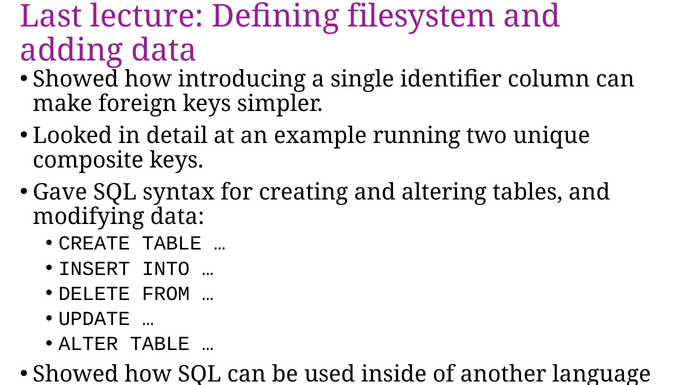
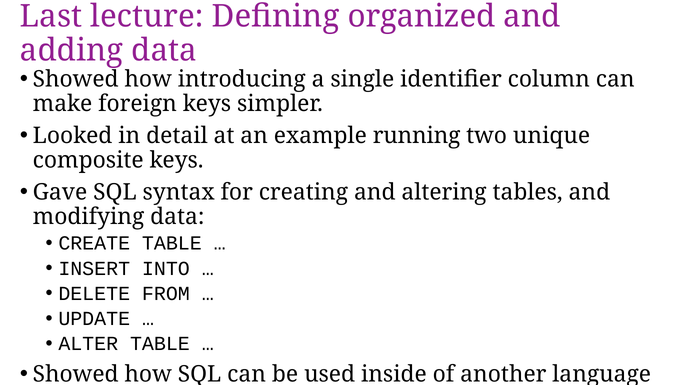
filesystem: filesystem -> organized (422, 16)
